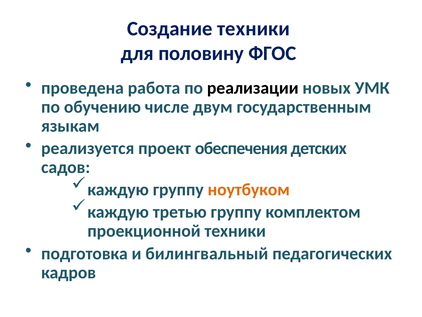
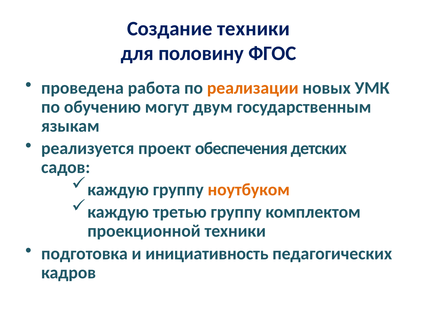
реализации colour: black -> orange (253, 88)
числе: числе -> могут (167, 107)
билингвальный: билингвальный -> инициативность (207, 253)
